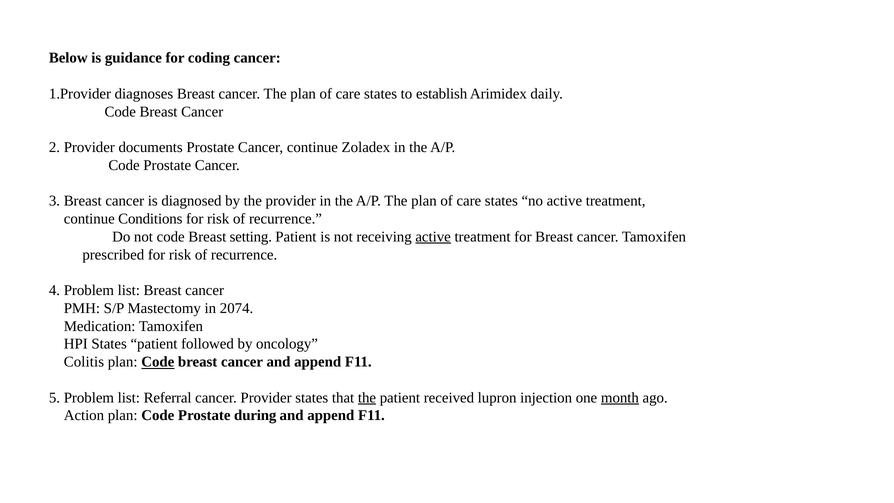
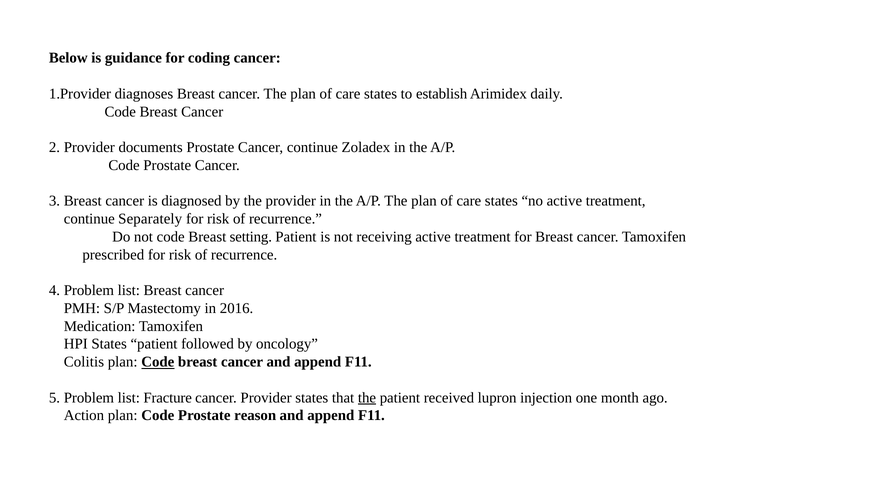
Conditions: Conditions -> Separately (150, 219)
active underline: present -> none (433, 237)
2074: 2074 -> 2016 (237, 308)
Referral: Referral -> Fracture (168, 398)
month underline: present -> none (620, 398)
during: during -> reason (255, 415)
